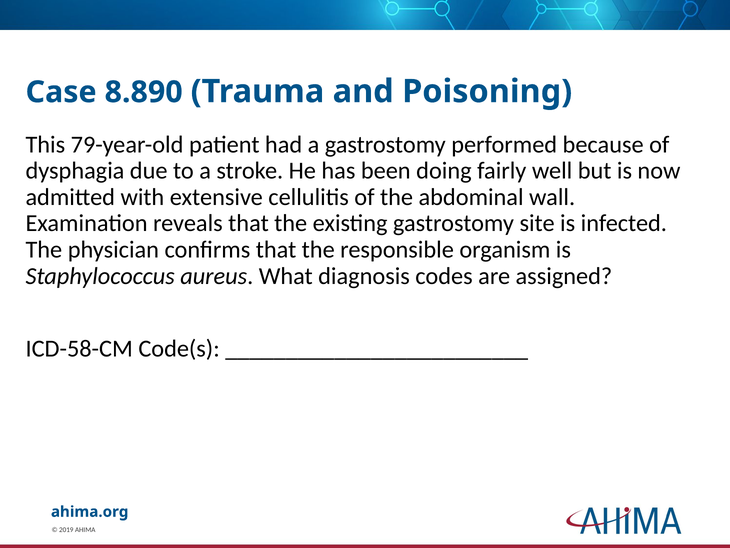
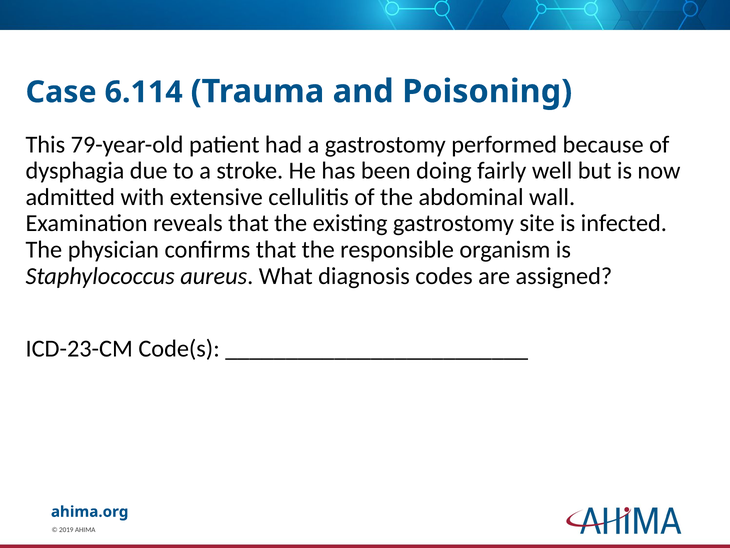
8.890: 8.890 -> 6.114 (144, 92)
ICD-58-CM: ICD-58-CM -> ICD-23-CM (79, 349)
